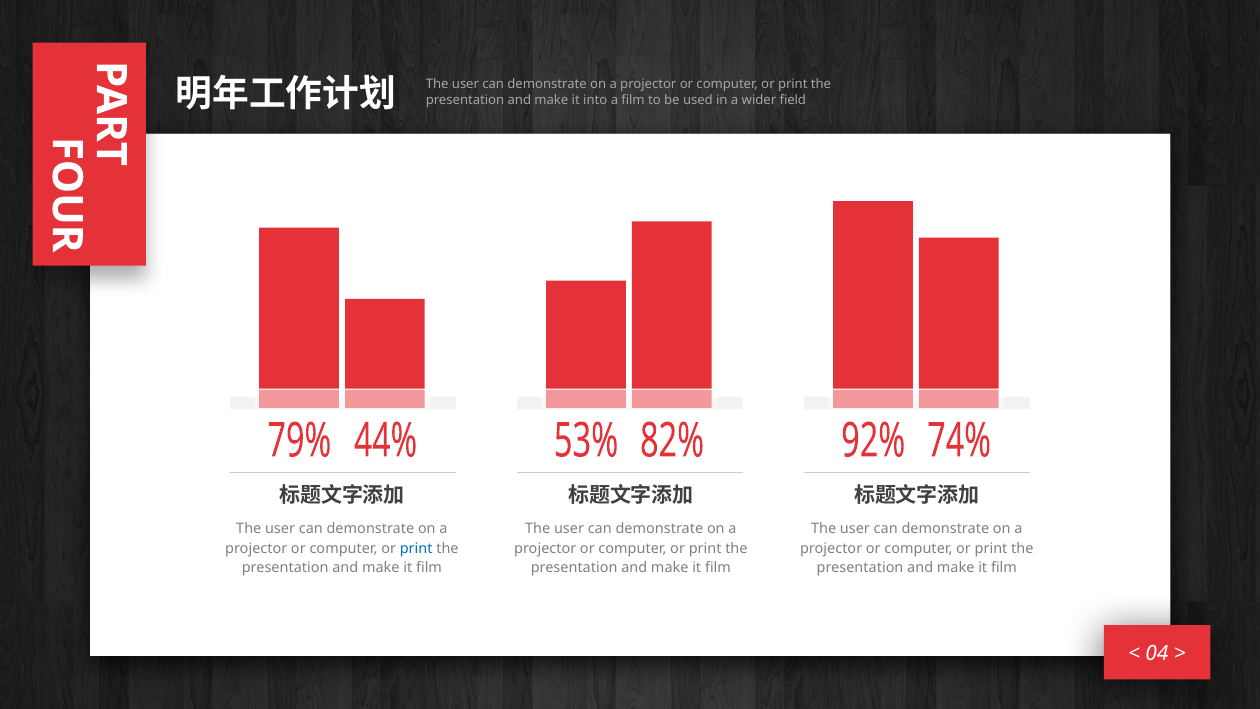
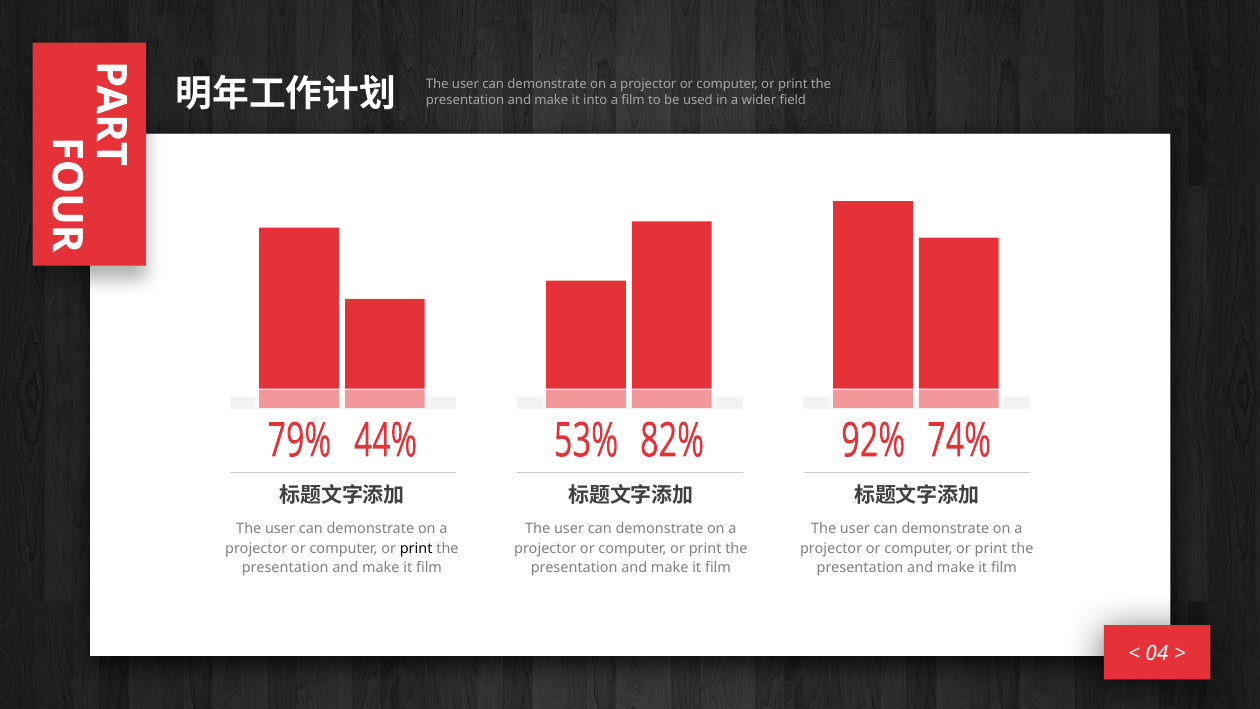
print colour: blue -> black (416, 548)
